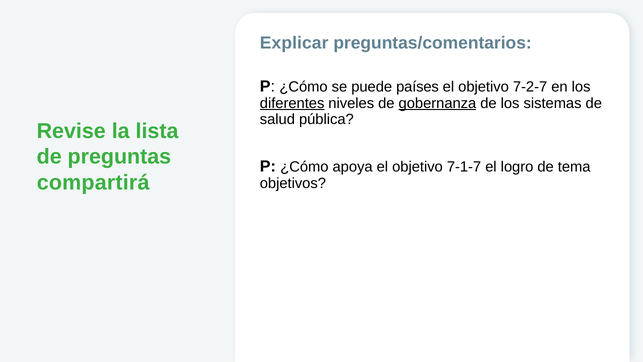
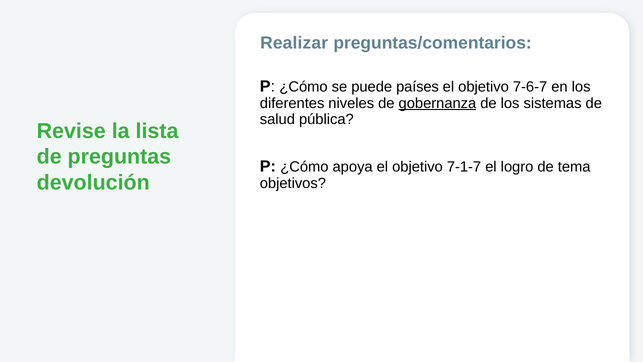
Explicar: Explicar -> Realizar (294, 43)
7-2-7: 7-2-7 -> 7-6-7 (530, 87)
diferentes underline: present -> none (292, 103)
compartirá: compartirá -> devolución (93, 182)
